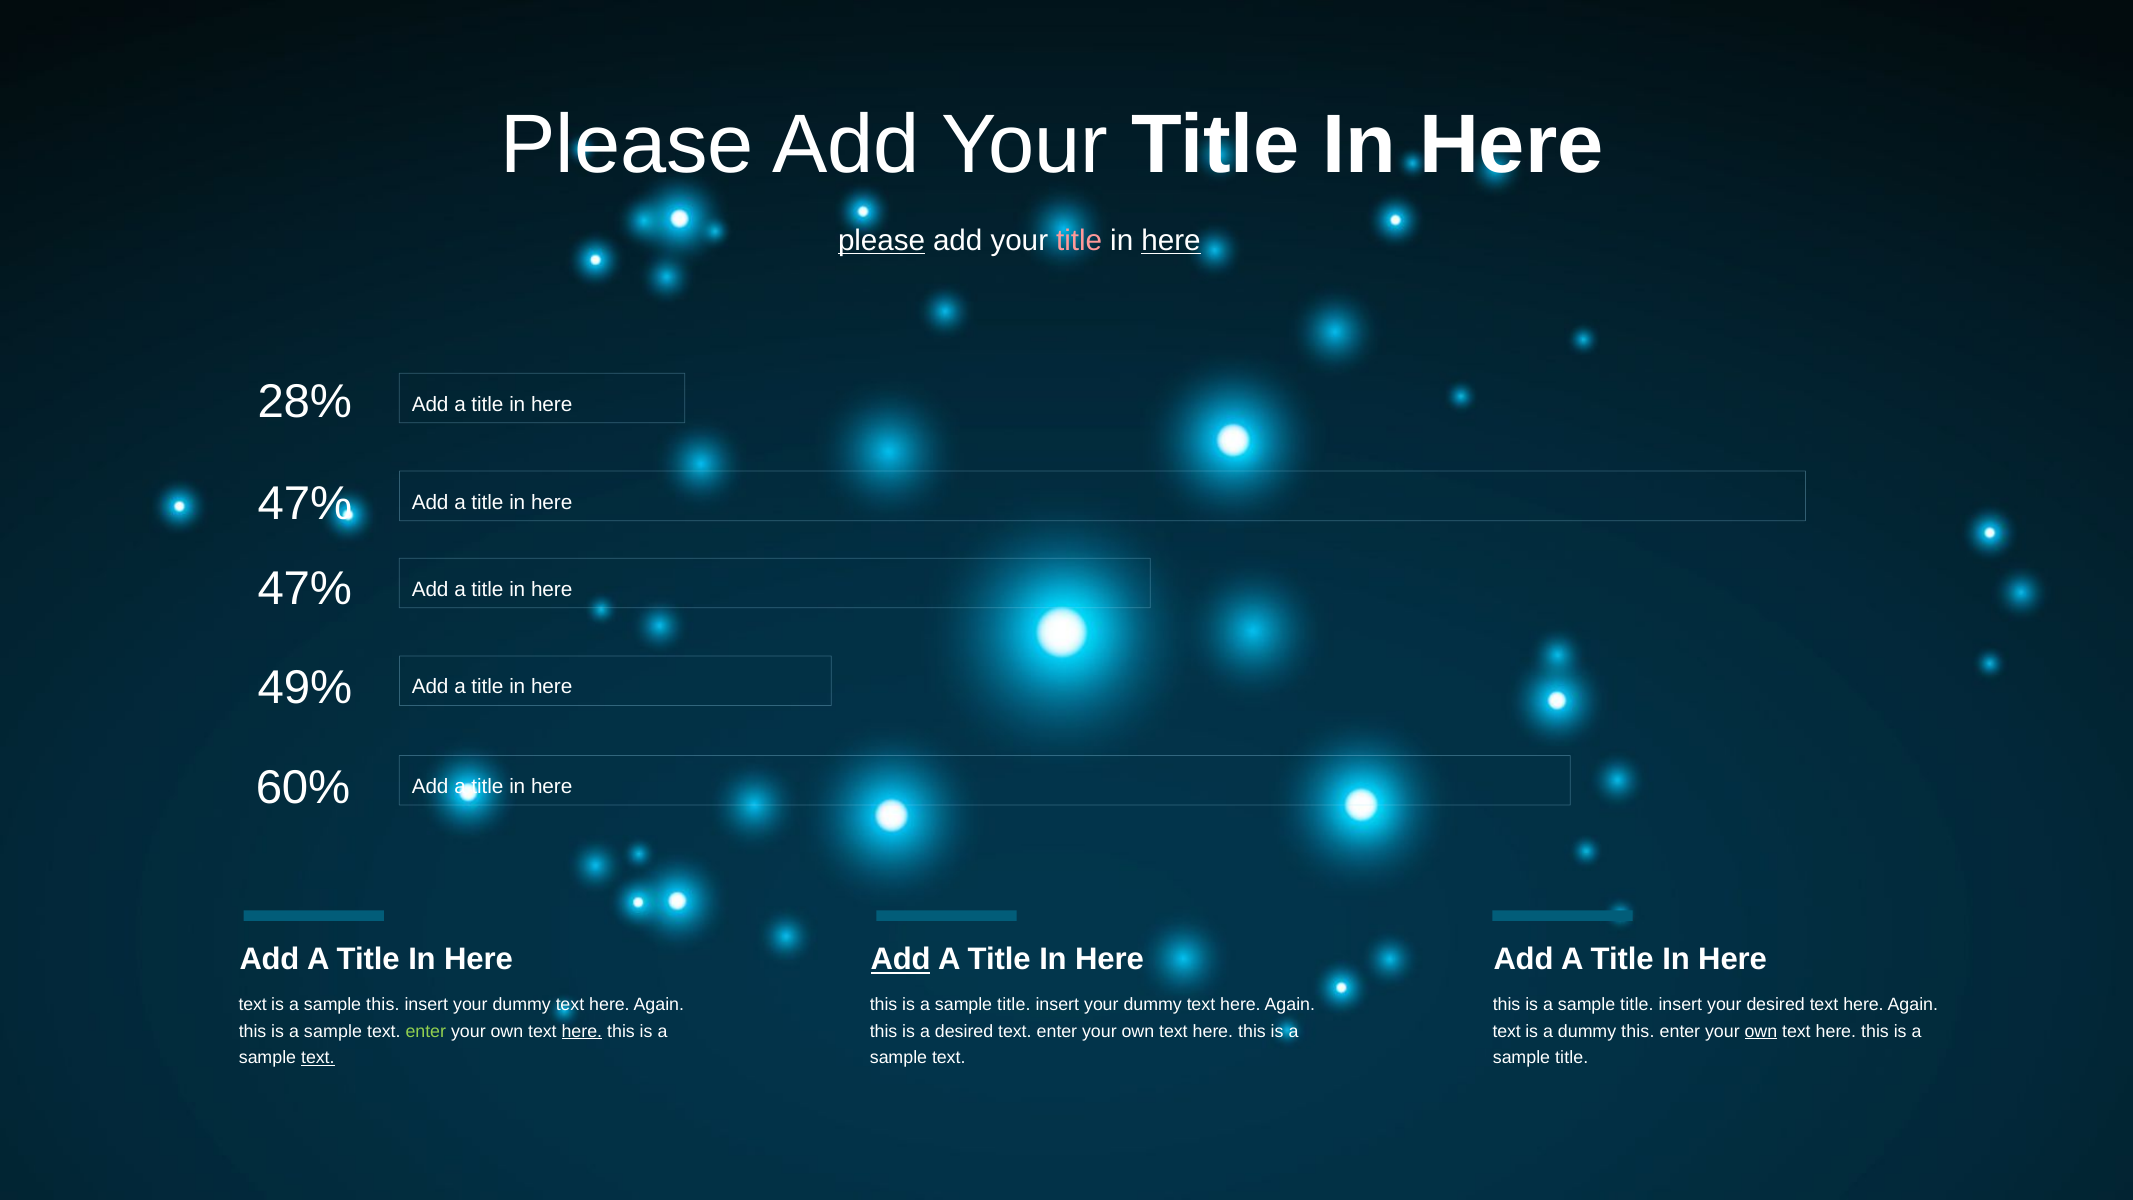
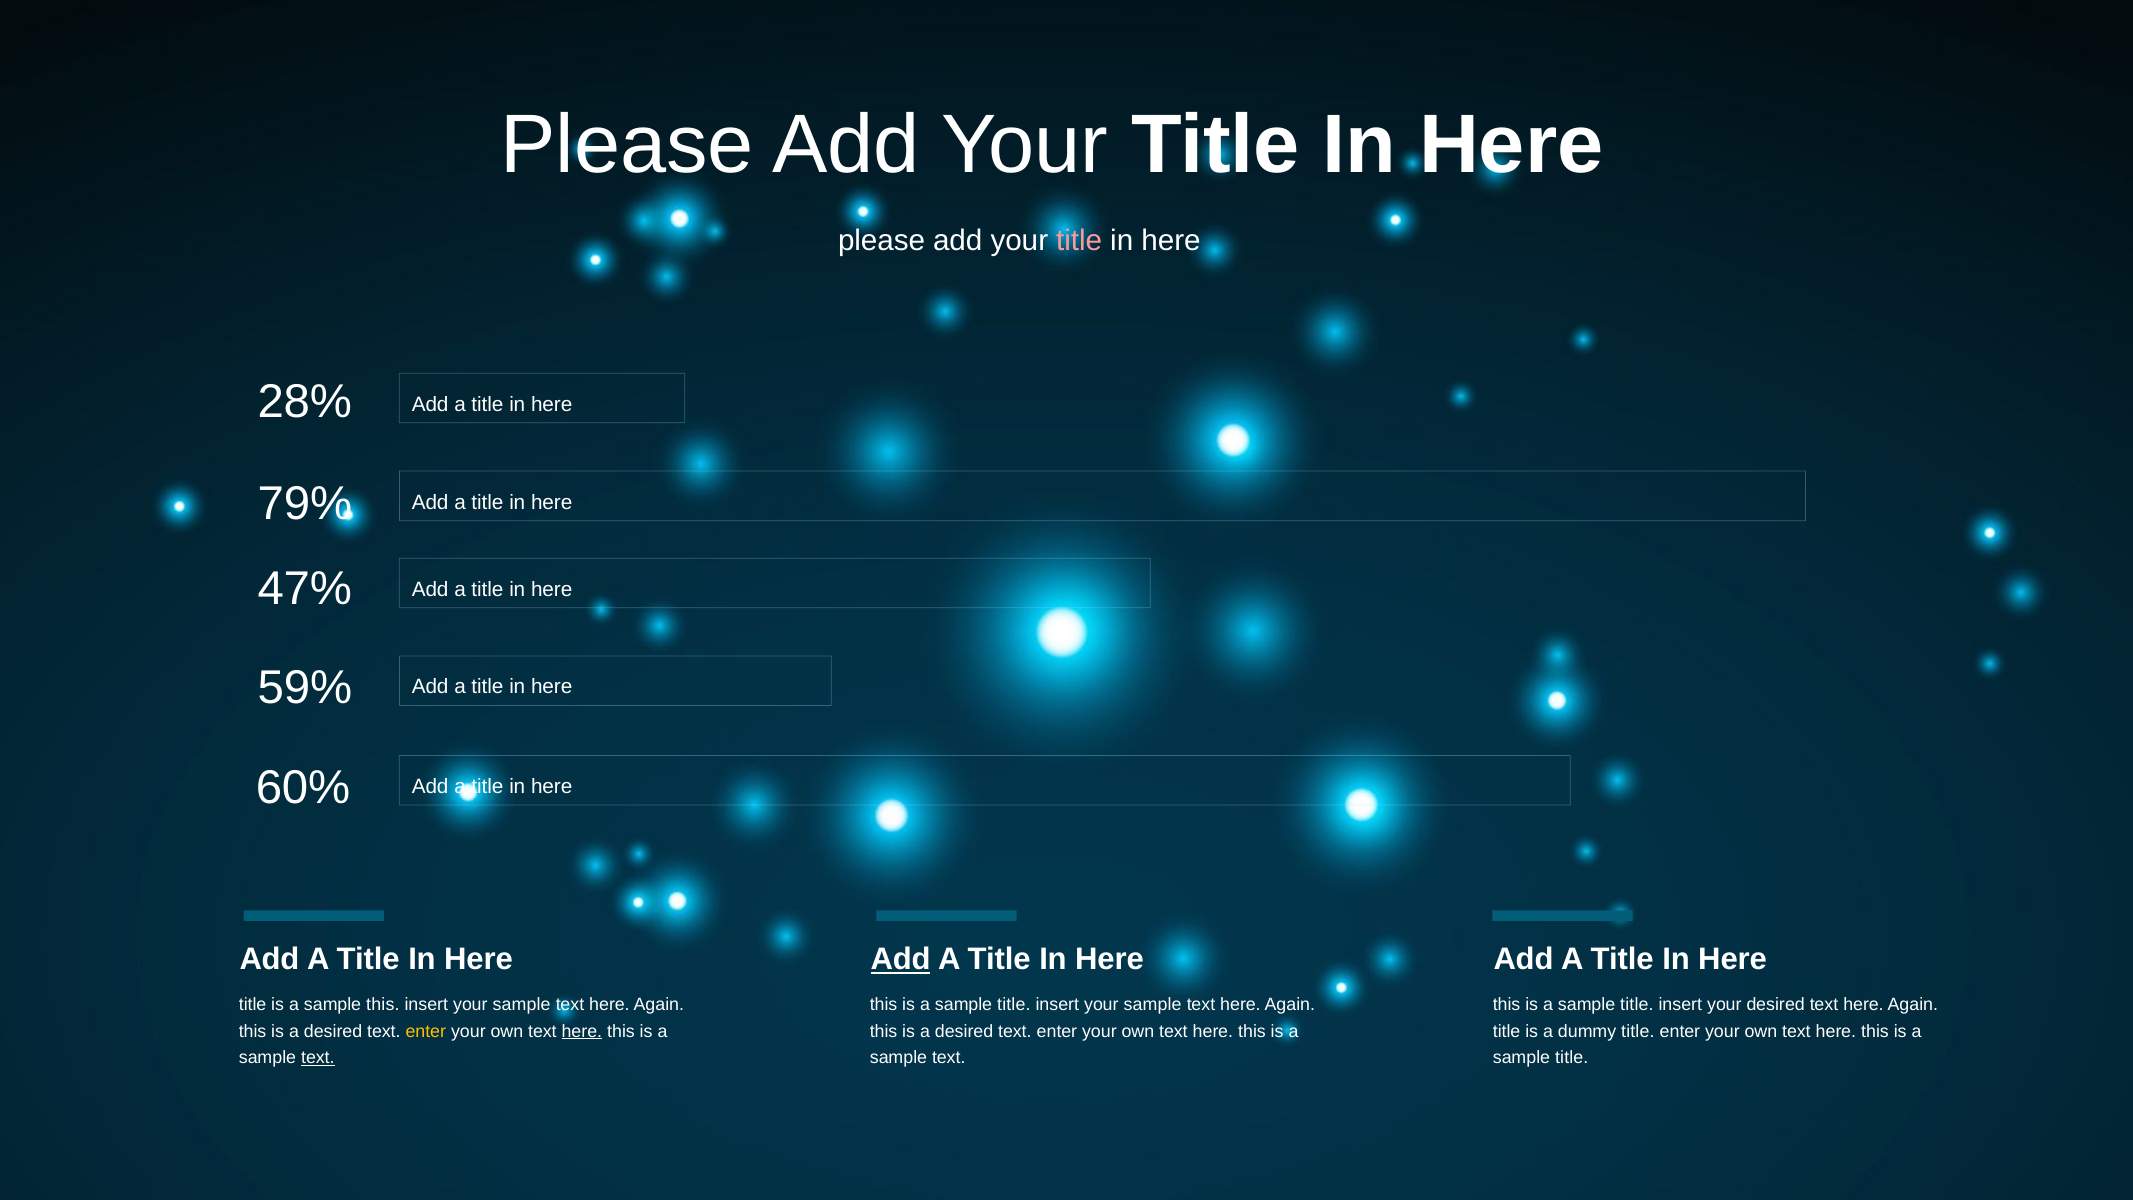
please underline: present -> none (882, 241)
here underline: present -> none (1171, 241)
47%: 47% -> 79% (305, 503)
49%: 49% -> 59% (305, 688)
text: text -> title (253, 1004)
dummy: dummy -> sample (522, 1004)
dummy: dummy -> sample (1153, 1004)
sample: sample -> desired (333, 1031)
enter colour: light green -> yellow (426, 1031)
text: text -> title (1507, 1031)
dummy this: this -> title (1638, 1031)
own underline: present -> none (1761, 1031)
